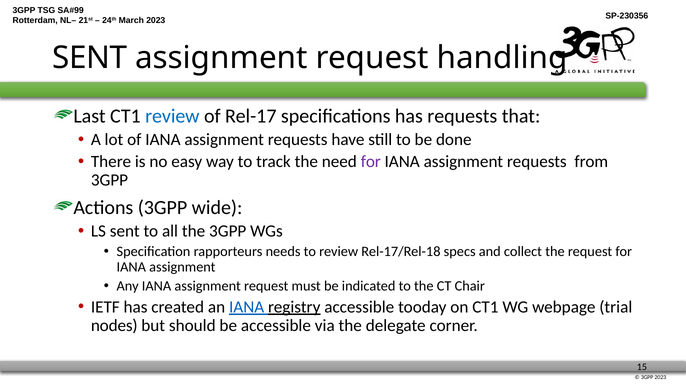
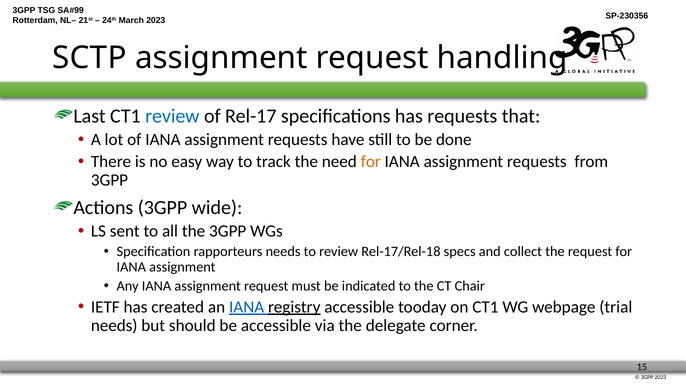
SENT: SENT -> SCTP (90, 58)
for colour: purple -> orange (371, 162)
nodes: nodes -> needs (114, 325)
